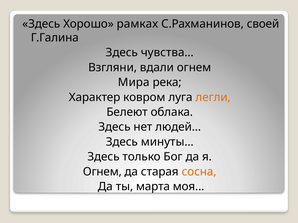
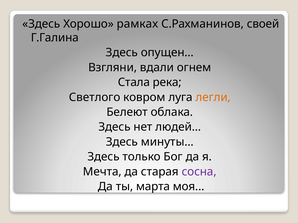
чувства…: чувства… -> опущен… (167, 53)
Мира: Мира -> Стала (134, 83)
Характер: Характер -> Светлого (95, 97)
Огнем: Огнем -> Мечта (102, 172)
сосна colour: orange -> purple (199, 172)
